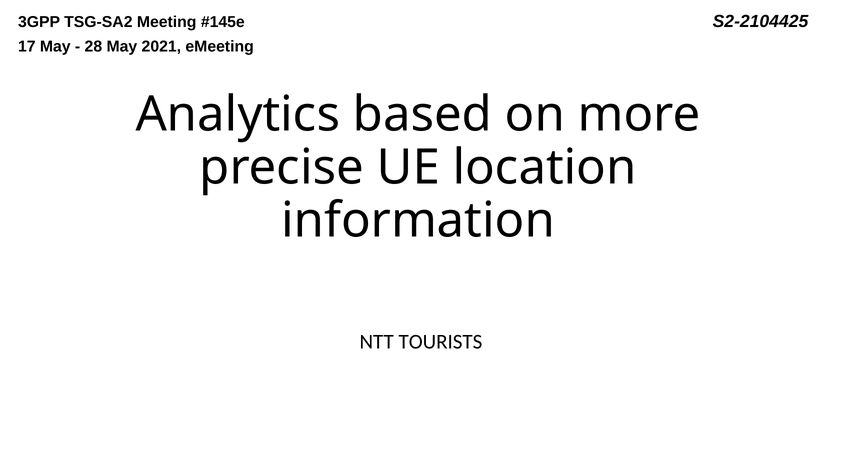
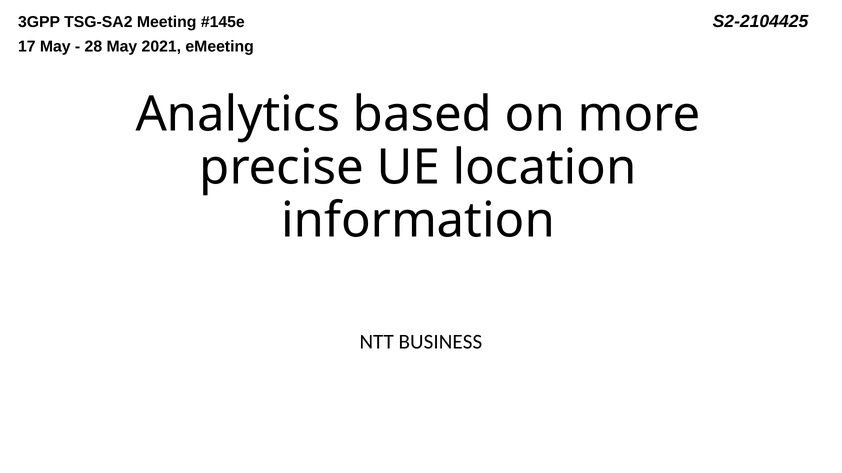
TOURISTS: TOURISTS -> BUSINESS (440, 342)
